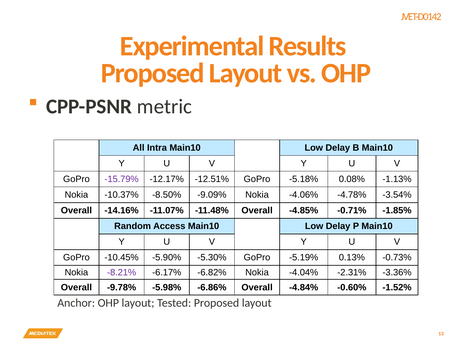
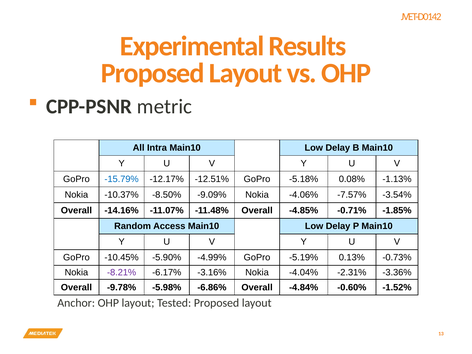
-15.79% colour: purple -> blue (122, 179)
-4.78%: -4.78% -> -7.57% (352, 195)
-5.30%: -5.30% -> -4.99% (212, 258)
-6.82%: -6.82% -> -3.16% (212, 273)
